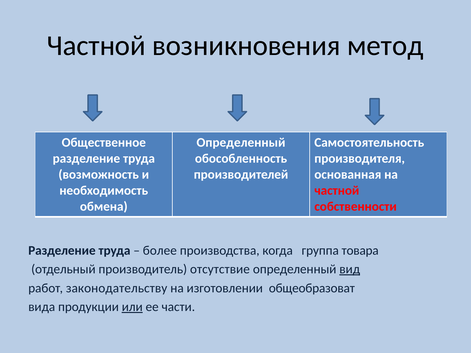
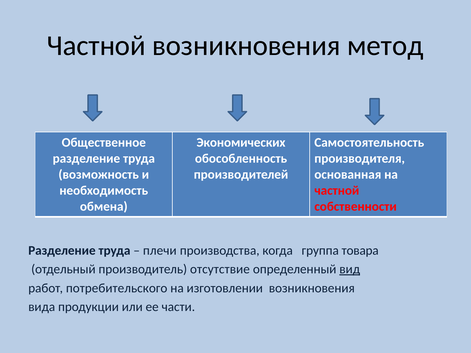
Определенный: Определенный -> Экономических (241, 143)
более: более -> плечи (160, 251)
законодательству: законодательству -> потребительского (117, 288)
изготовлении общеобразоват: общеобразоват -> возникновения (312, 288)
или underline: present -> none (132, 307)
